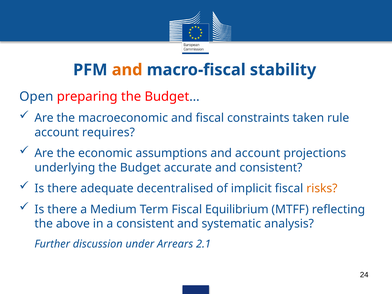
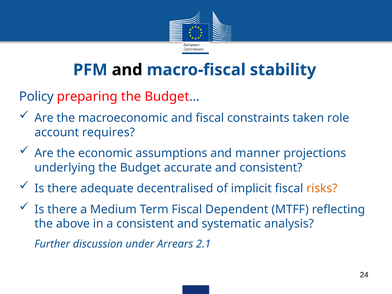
and colour: orange -> black (127, 70)
Open: Open -> Policy (36, 96)
rule: rule -> role (338, 118)
and account: account -> manner (258, 153)
Equilibrium: Equilibrium -> Dependent (237, 209)
